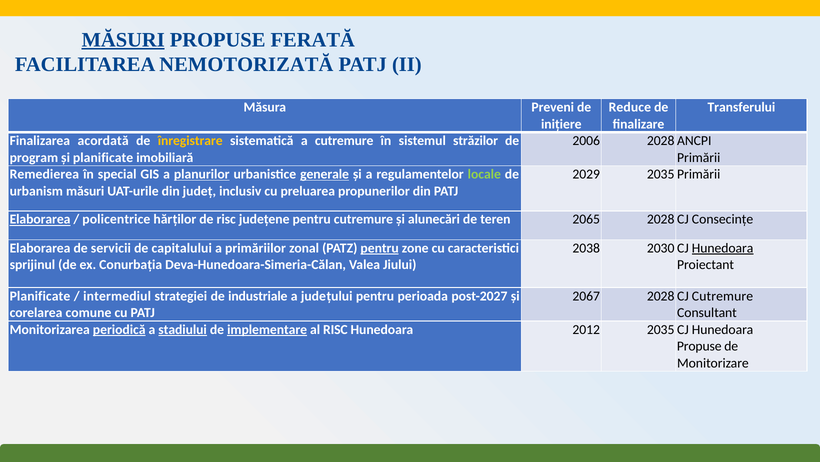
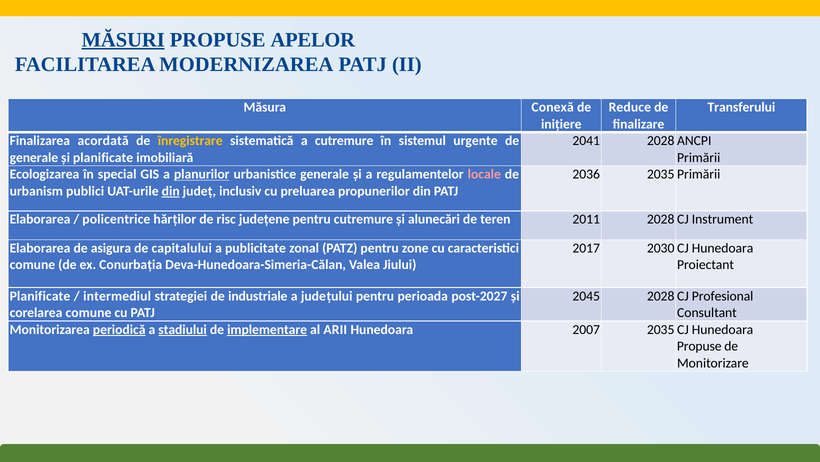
FERATĂ: FERATĂ -> APELOR (313, 40)
NEMOTORIZATĂ: NEMOTORIZATĂ -> MODERNIZAREA (246, 64)
Preveni: Preveni -> Conexă (553, 107)
străzilor: străzilor -> urgente (475, 141)
2006: 2006 -> 2041 (586, 141)
program: program -> generale (34, 157)
Remedierea: Remedierea -> Ecologizarea (44, 174)
generale underline: present -> none (325, 174)
locale colour: light green -> pink (484, 174)
2029: 2029 -> 2036 (586, 174)
urbanism măsuri: măsuri -> publici (85, 191)
din underline: none -> present (171, 191)
Elaborarea underline: present -> none (40, 219)
2065: 2065 -> 2011 (586, 219)
Consecințe: Consecințe -> Instrument (723, 219)
servicii: servicii -> asigura (111, 248)
primăriilor: primăriilor -> publicitate (255, 248)
pentru underline: present -> none (380, 248)
2038: 2038 -> 2017 (586, 248)
Hunedoara underline: present -> none (723, 248)
sprijinul: sprijinul -> comune (32, 265)
2067: 2067 -> 2045 (586, 296)
Cutremure: Cutremure -> Profesional (723, 296)
al RISC: RISC -> ARII (335, 329)
2012: 2012 -> 2007 (586, 329)
